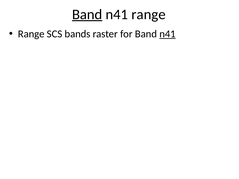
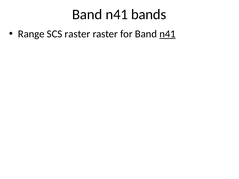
Band underline: present -> none (87, 14)
n41 range: range -> bands (149, 14)
SCS bands: bands -> raster (77, 34)
